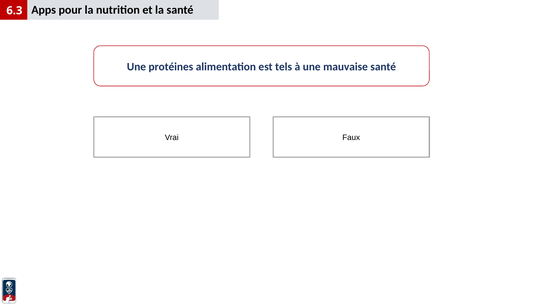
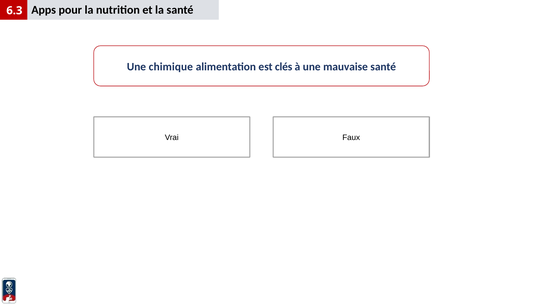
protéines: protéines -> chimique (171, 67)
tels: tels -> clés (284, 67)
